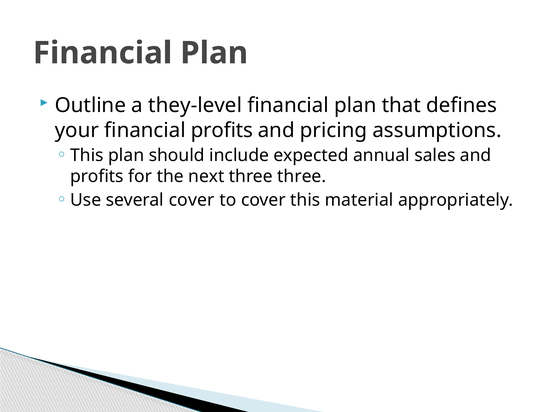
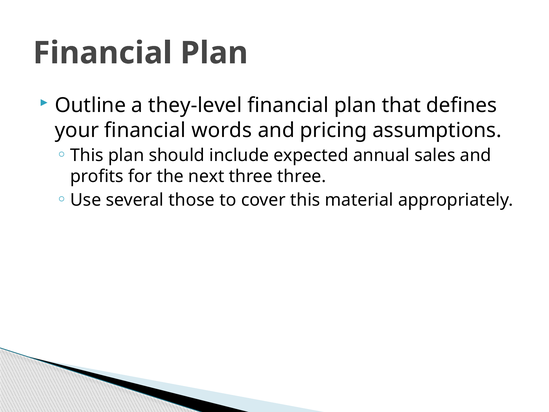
financial profits: profits -> words (222, 130)
several cover: cover -> those (192, 200)
